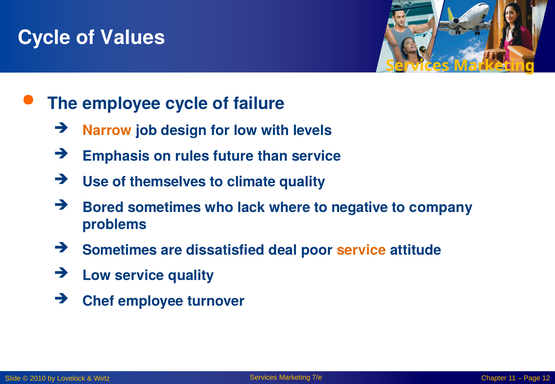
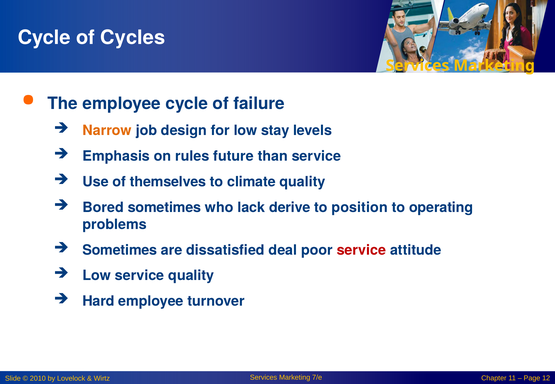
Values: Values -> Cycles (133, 38)
with: with -> stay (275, 131)
where: where -> derive (290, 208)
negative: negative -> position (360, 208)
company: company -> operating (441, 208)
service colour: orange -> red (361, 250)
Chef: Chef -> Hard (98, 301)
